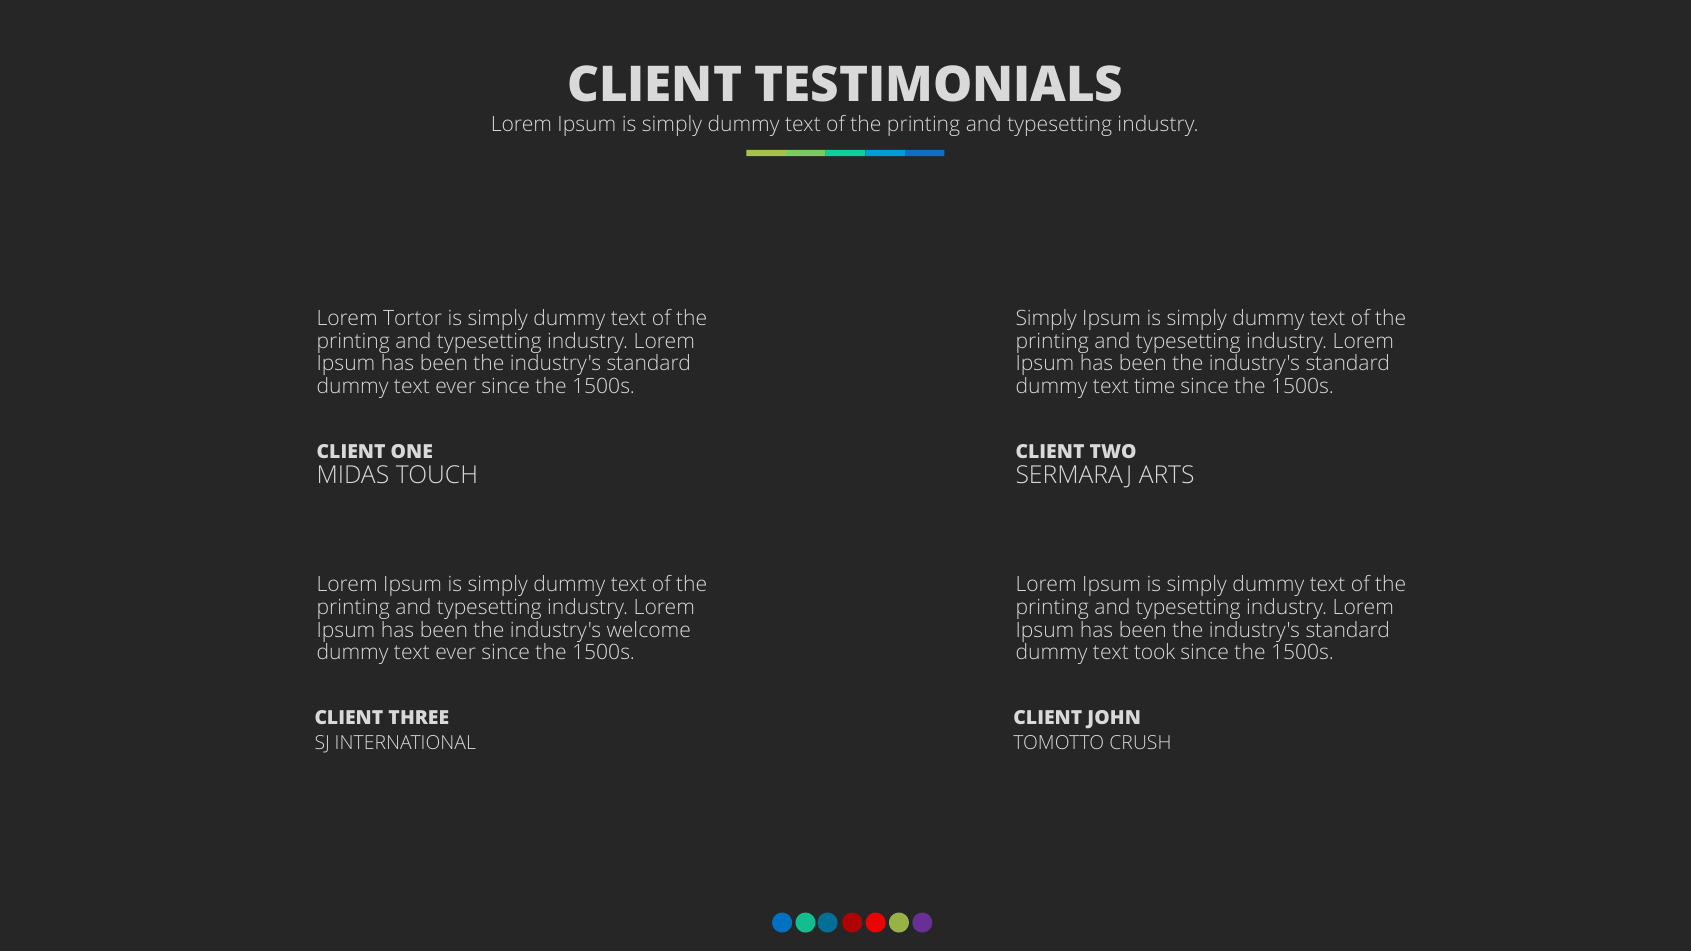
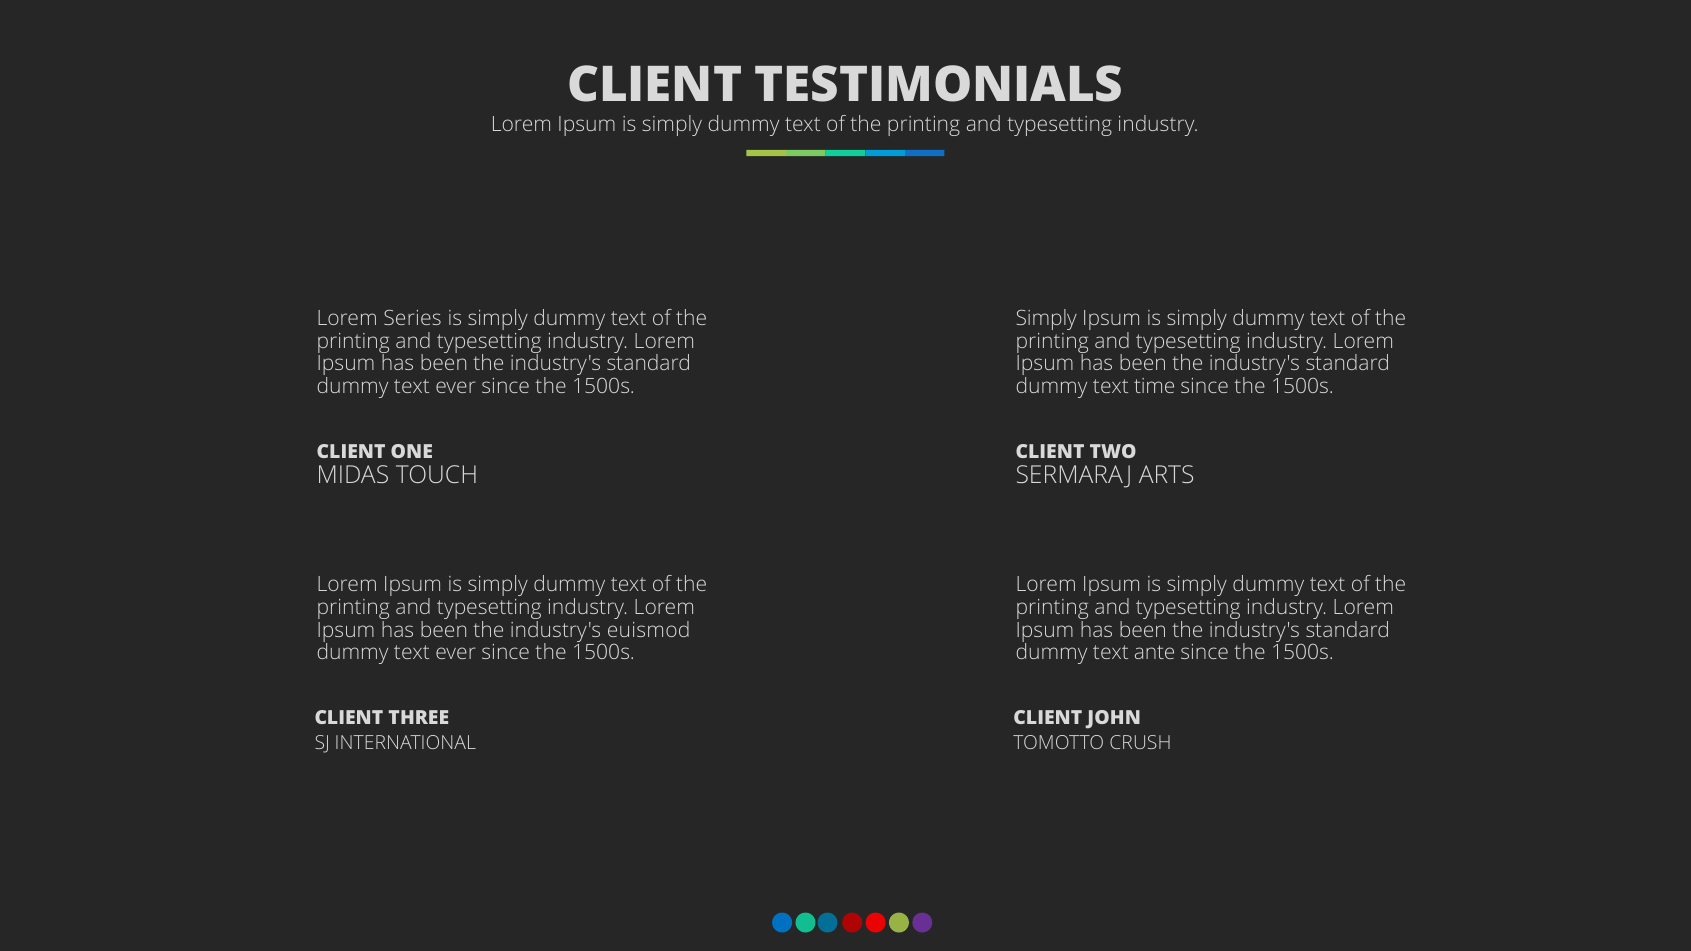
Tortor: Tortor -> Series (413, 318)
welcome: welcome -> euismod (649, 630)
took: took -> ante (1155, 653)
